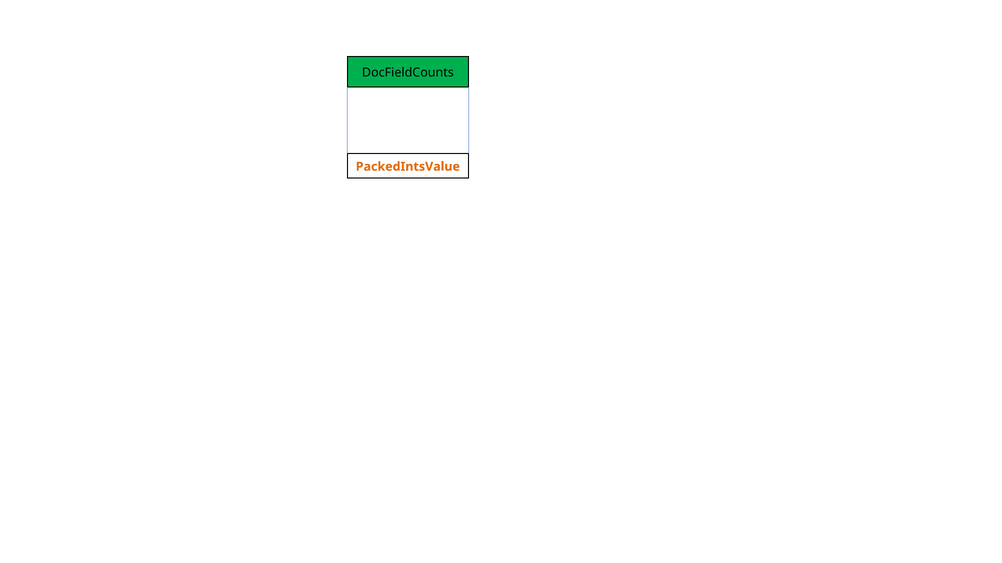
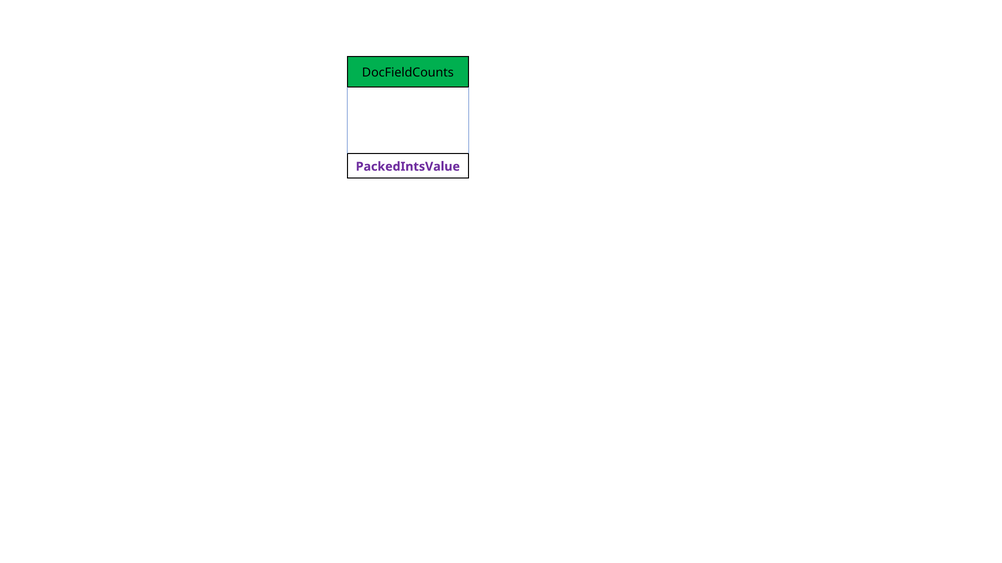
PackedIntsValue colour: orange -> purple (408, 167)
